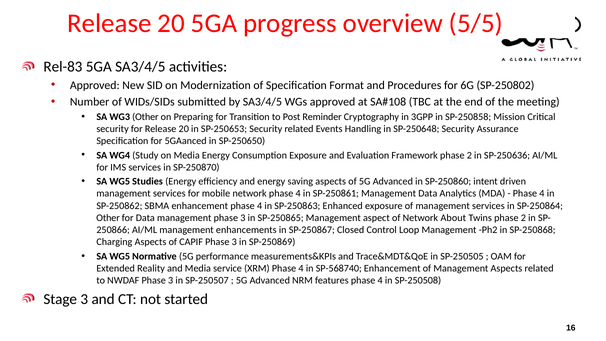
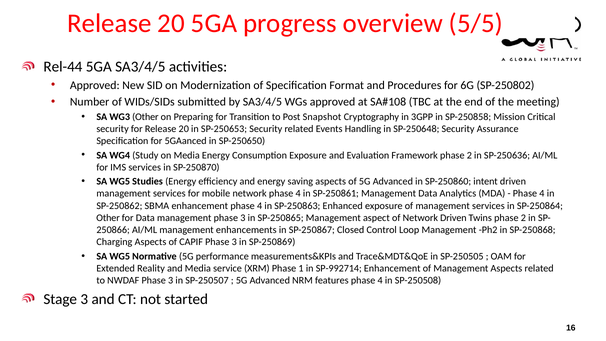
Rel-83: Rel-83 -> Rel-44 (63, 67)
Reminder: Reminder -> Snapshot (322, 117)
Network About: About -> Driven (453, 218)
XRM Phase 4: 4 -> 1 (301, 268)
SP-568740: SP-568740 -> SP-992714 (339, 268)
